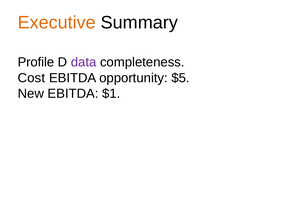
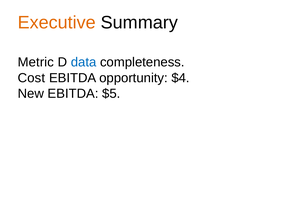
Profile: Profile -> Metric (36, 62)
data colour: purple -> blue (84, 62)
$5: $5 -> $4 (181, 78)
$1: $1 -> $5 (111, 93)
